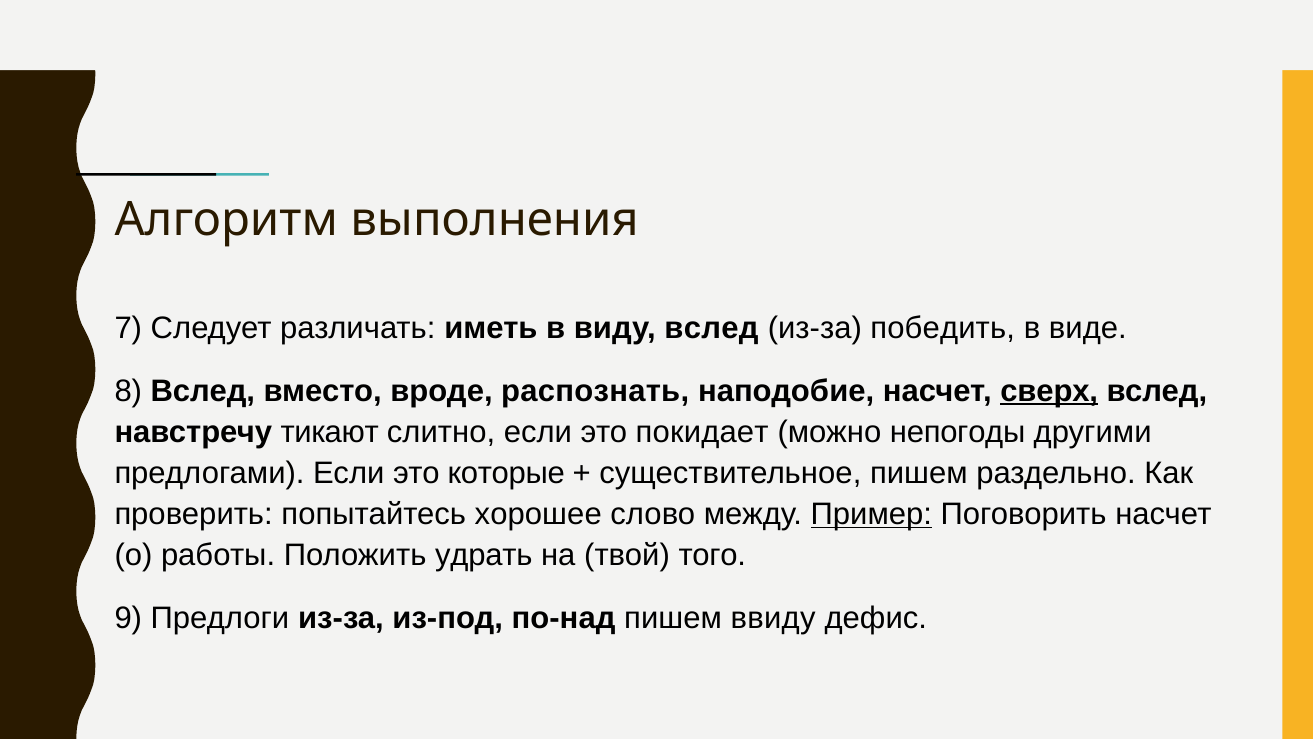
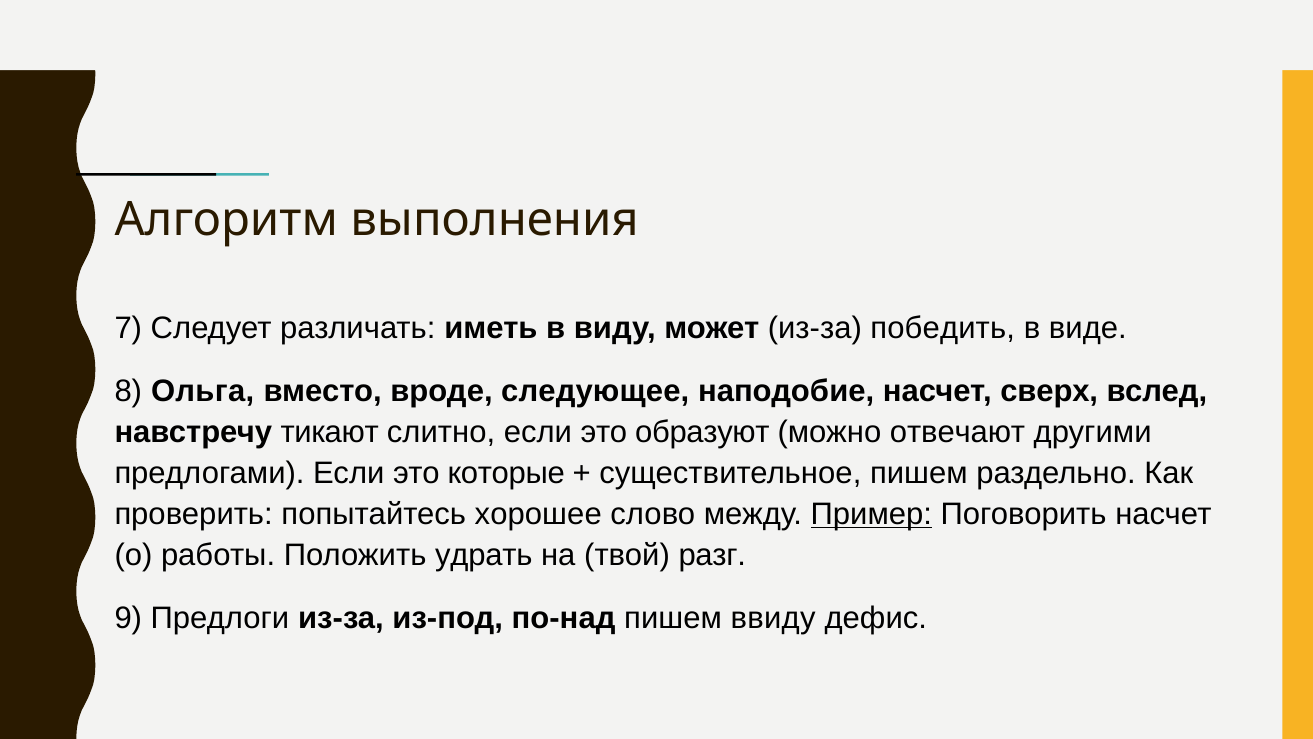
виду вслед: вслед -> может (712, 328)
8 Вслед: Вслед -> Ольга (203, 391)
распознать: распознать -> следующее (595, 391)
сверх underline: present -> none (1049, 391)
покидает: покидает -> образуют (702, 432)
непогоды: непогоды -> отвечают (958, 432)
того: того -> разг (712, 555)
